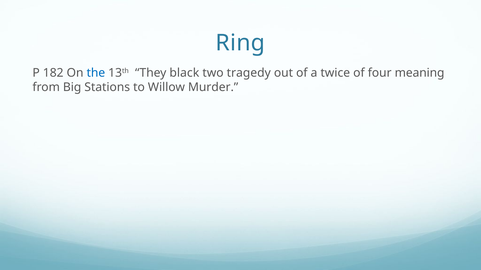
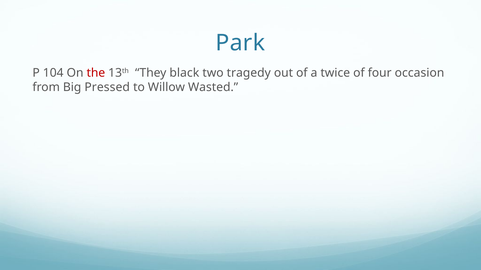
Ring: Ring -> Park (240, 43)
182: 182 -> 104 (53, 73)
the colour: blue -> red (96, 73)
meaning: meaning -> occasion (420, 73)
Stations: Stations -> Pressed (107, 87)
Murder: Murder -> Wasted (213, 87)
